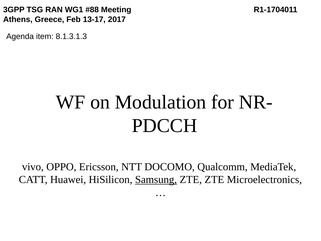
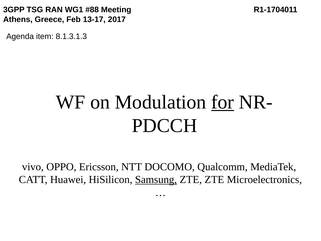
for underline: none -> present (223, 102)
